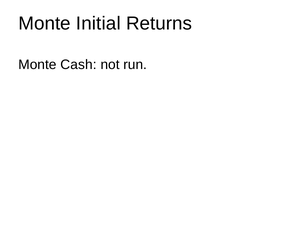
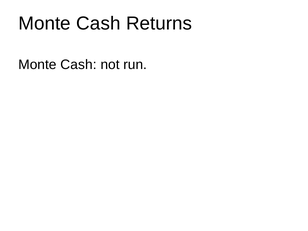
Initial: Initial -> Cash (98, 23)
